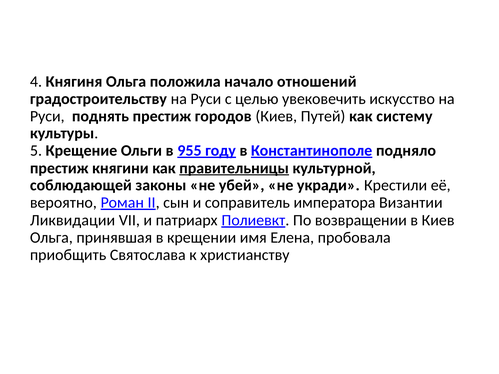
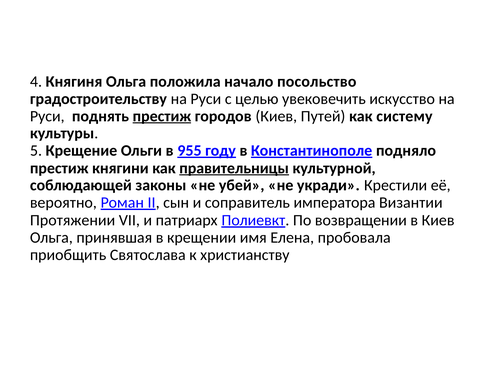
отношений: отношений -> посольство (317, 82)
престиж underline: none -> present (162, 116)
Ликвидации: Ликвидации -> Протяжении (73, 220)
